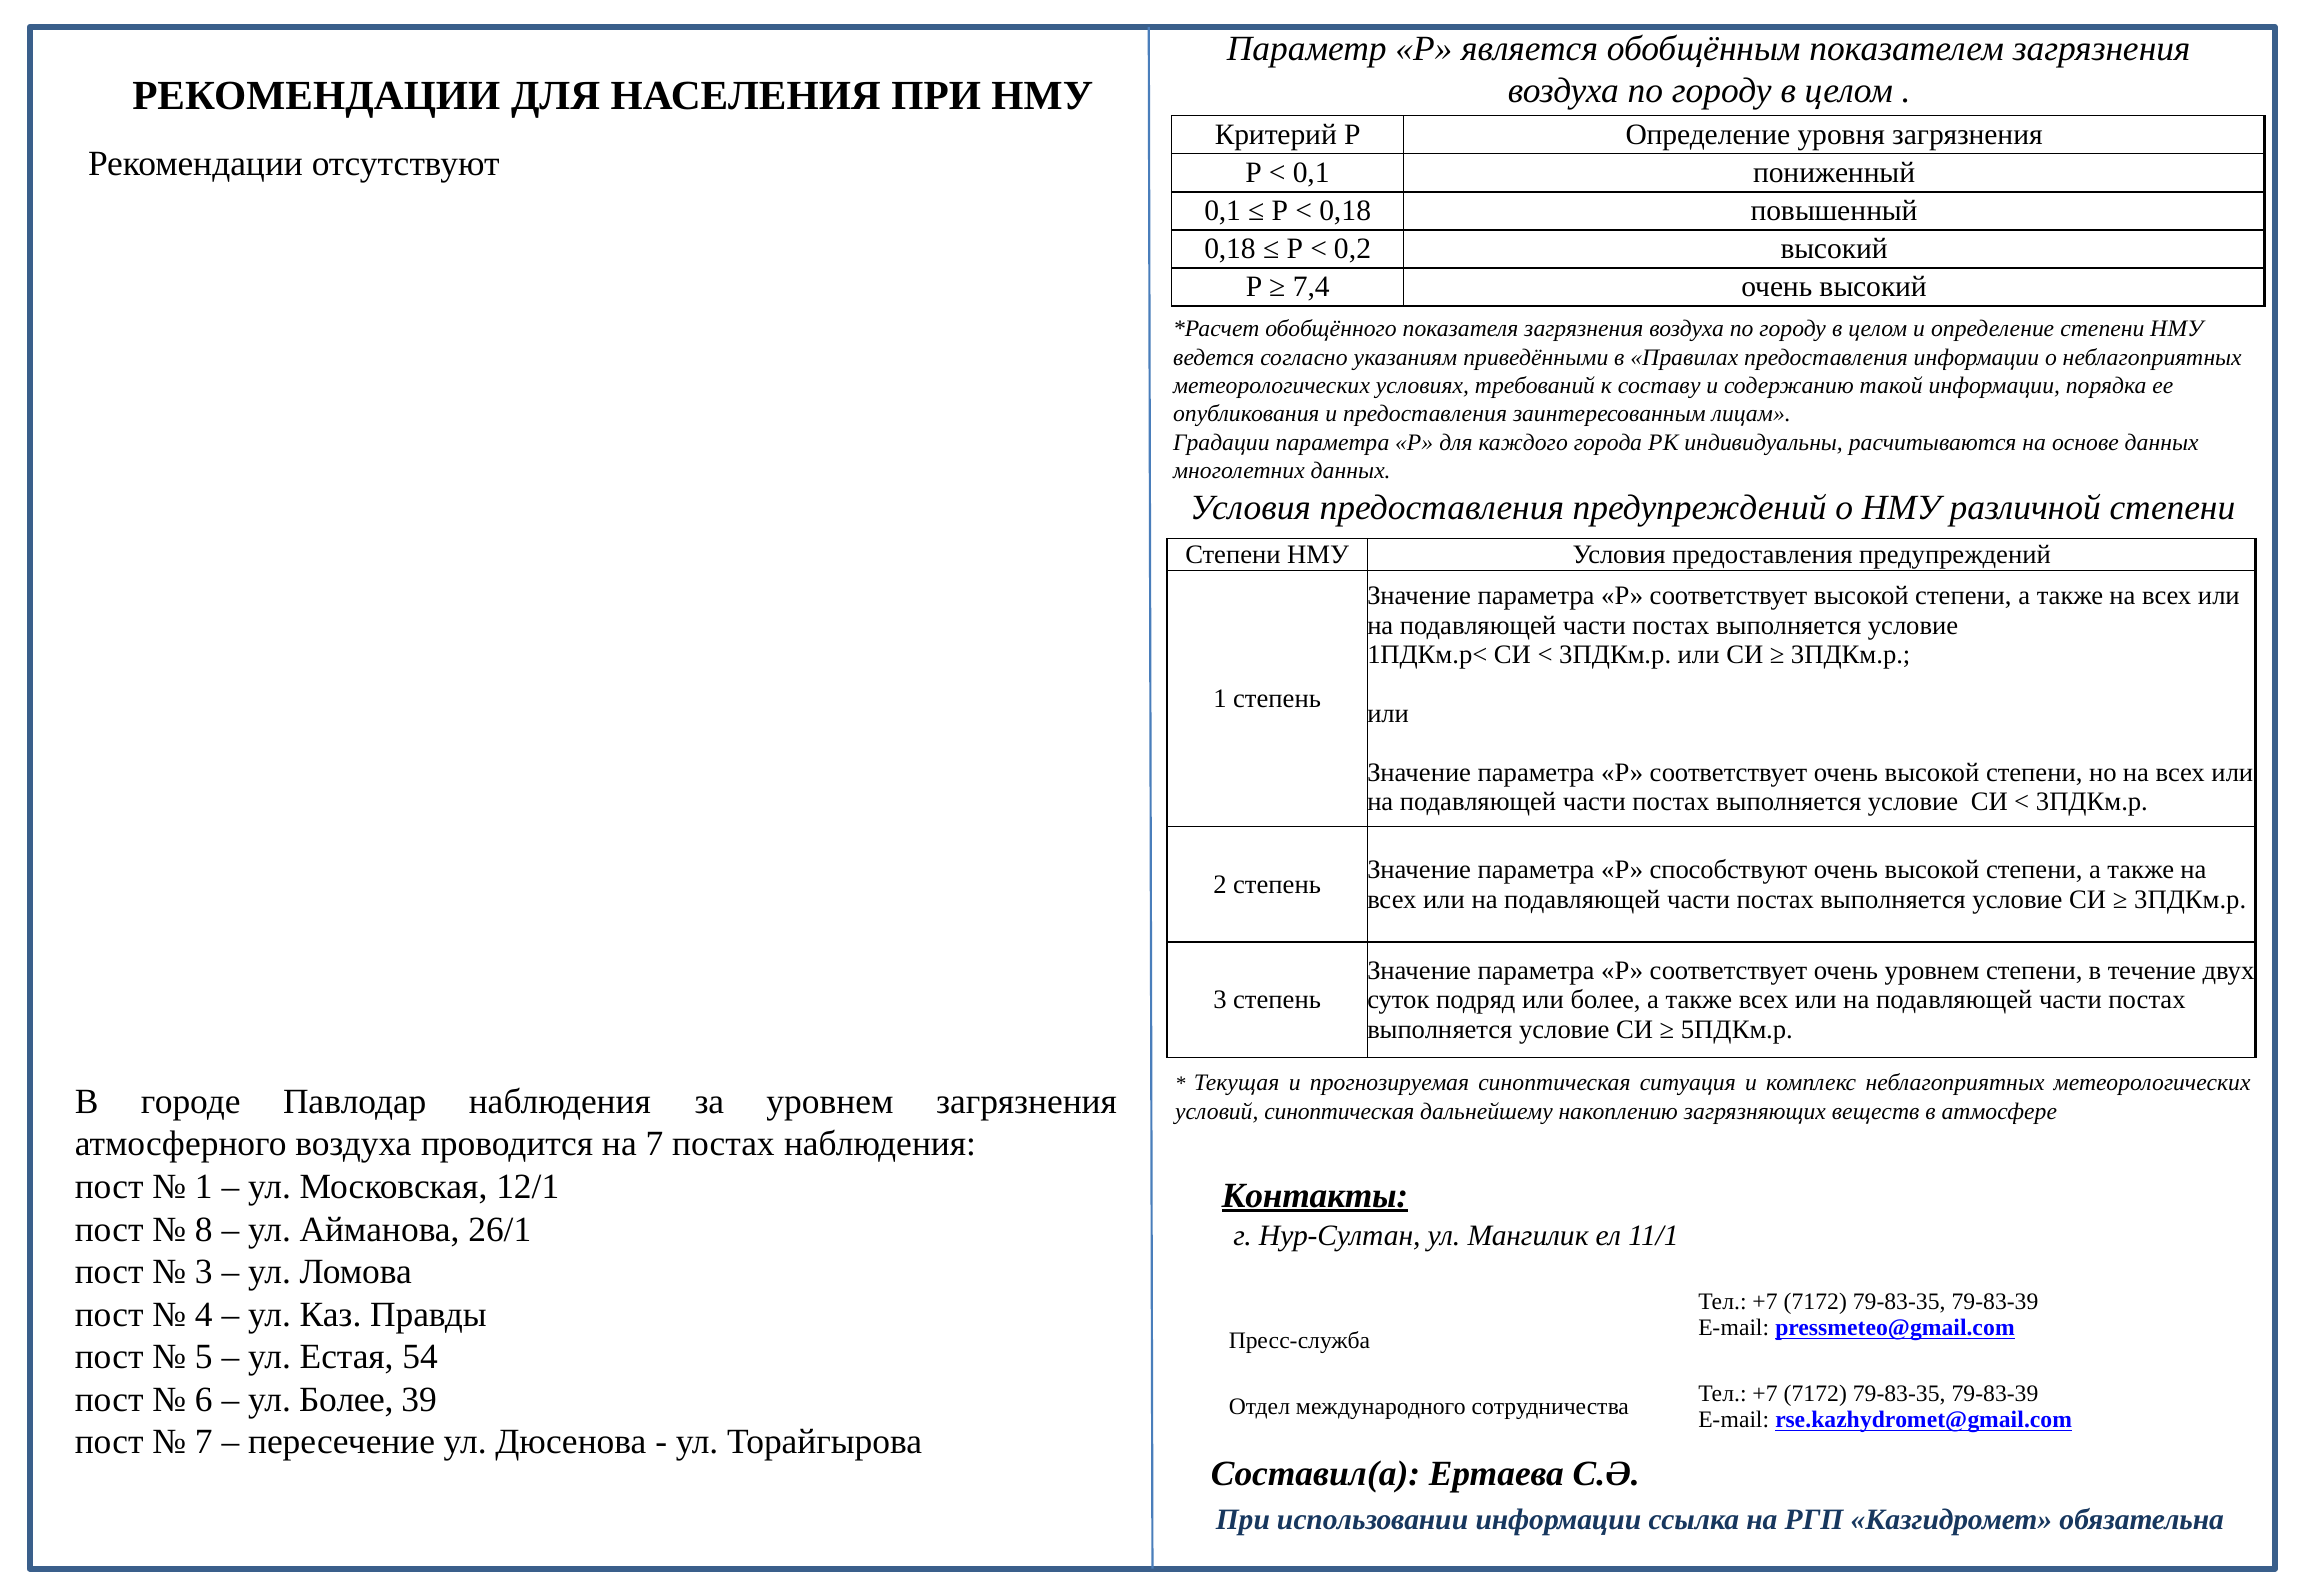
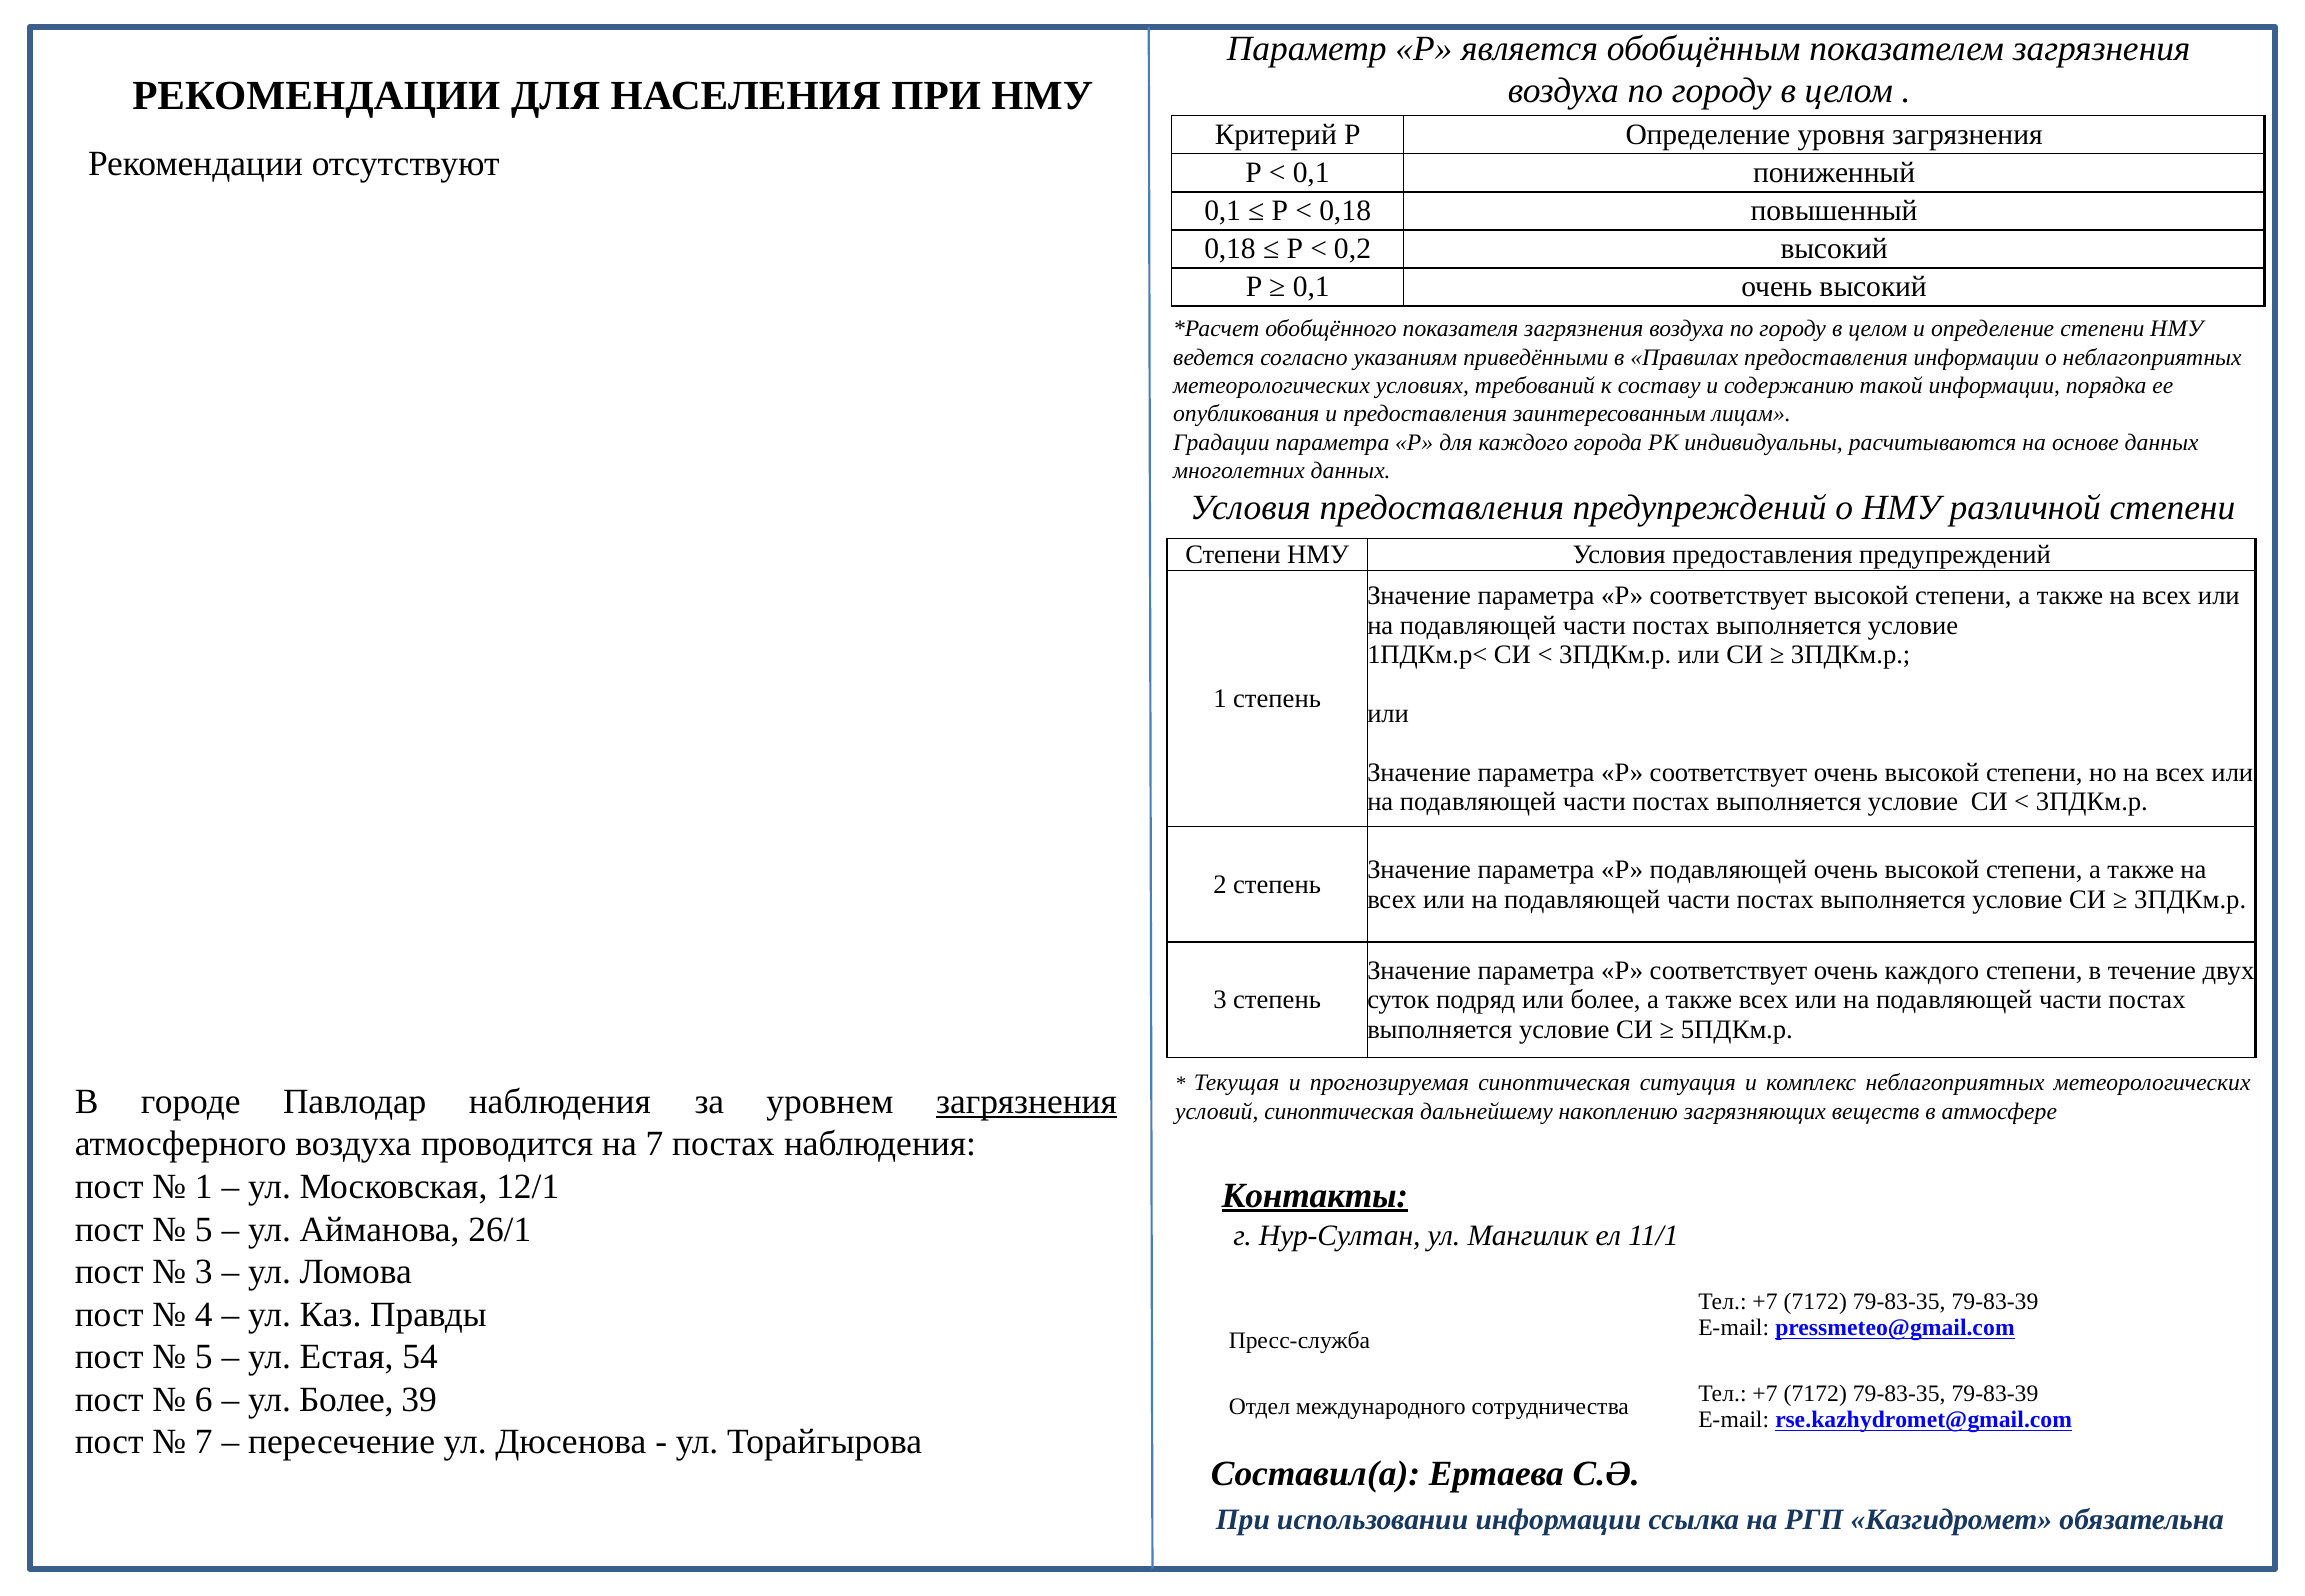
7,4: 7,4 -> 0,1 (1311, 287)
Р способствуют: способствуют -> подавляющей (1728, 870)
очень уровнем: уровнем -> каждого (1932, 970)
загрязнения underline: none -> present (1027, 1102)
8: 8 -> 5 (204, 1229)
